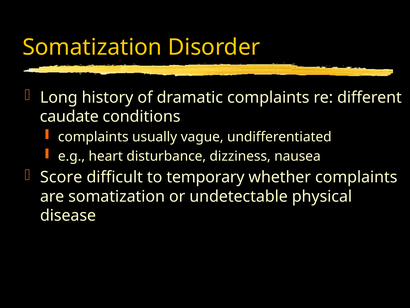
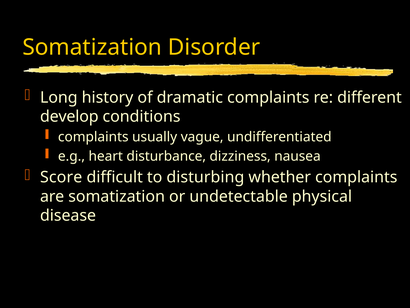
caudate: caudate -> develop (69, 116)
temporary: temporary -> disturbing (205, 177)
